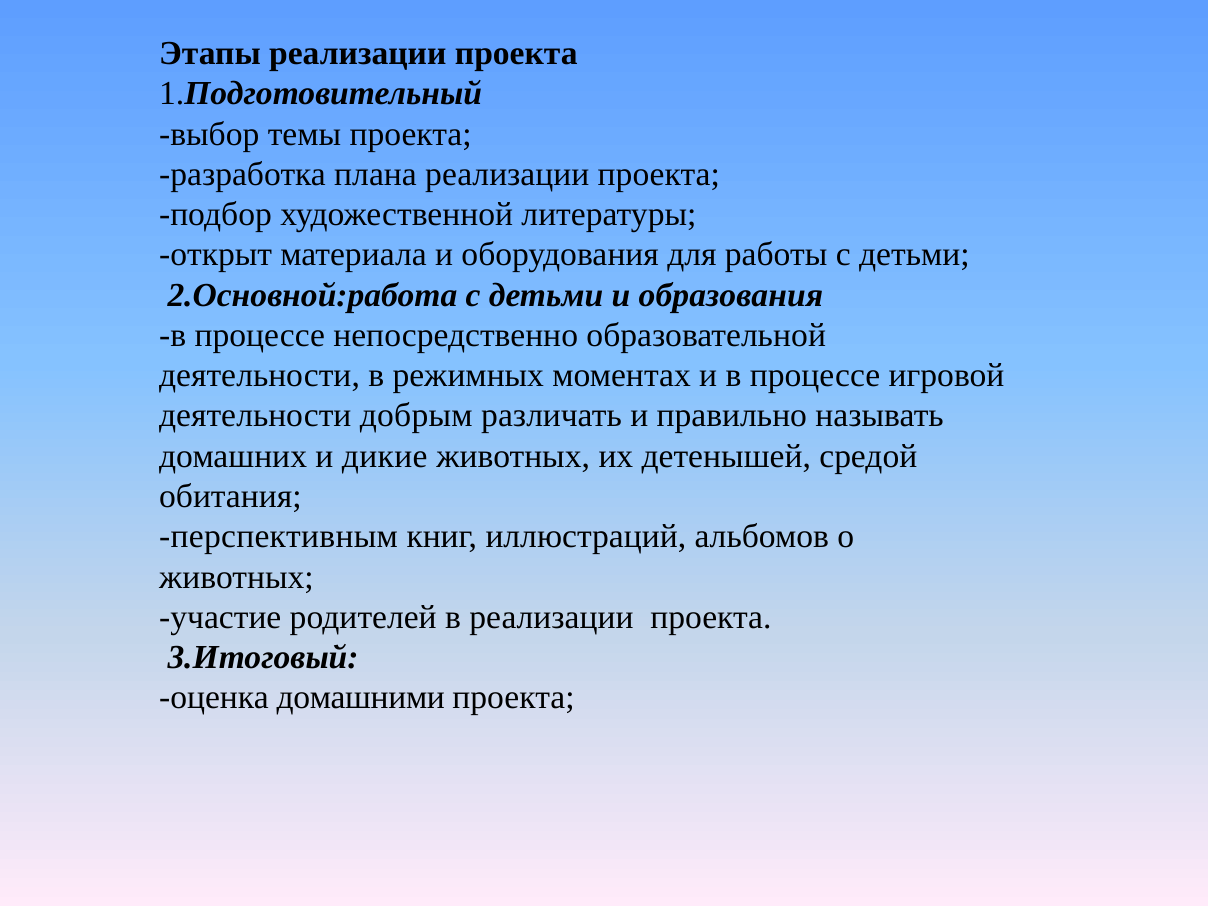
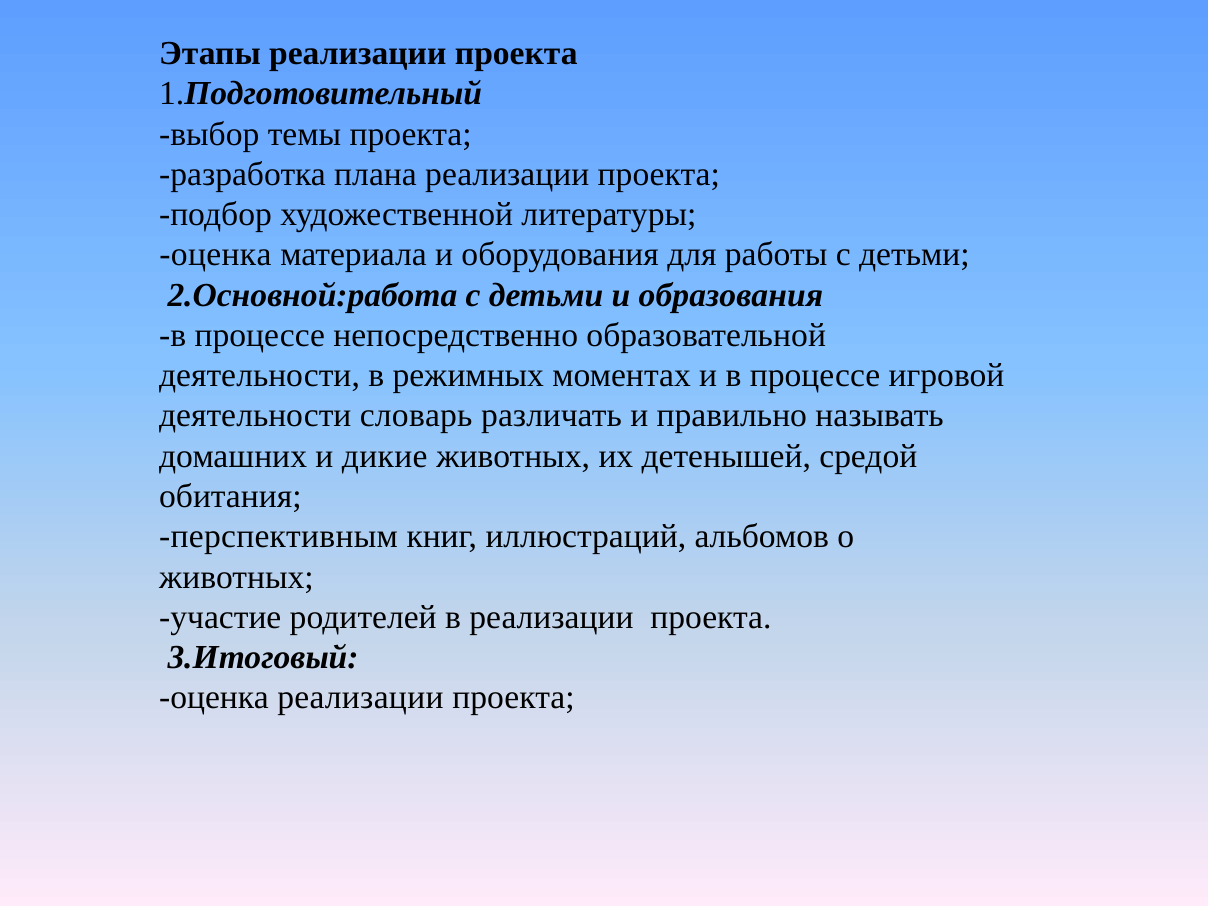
открыт: открыт -> оценка (215, 255)
добрым: добрым -> словарь (416, 416)
оценка домашними: домашними -> реализации (360, 698)
